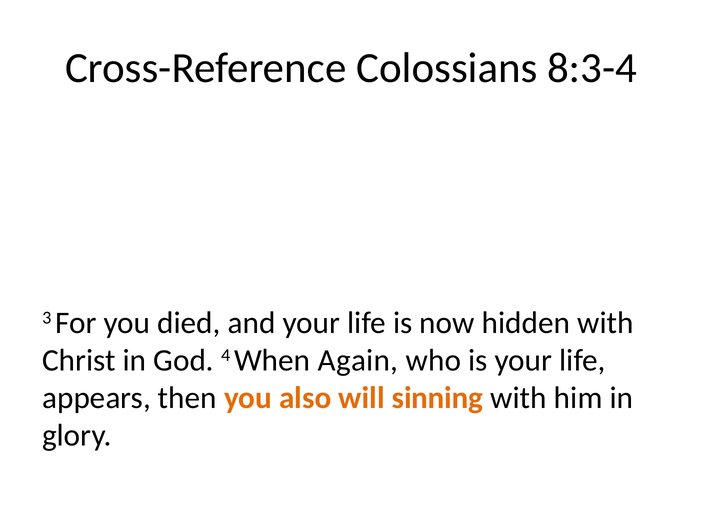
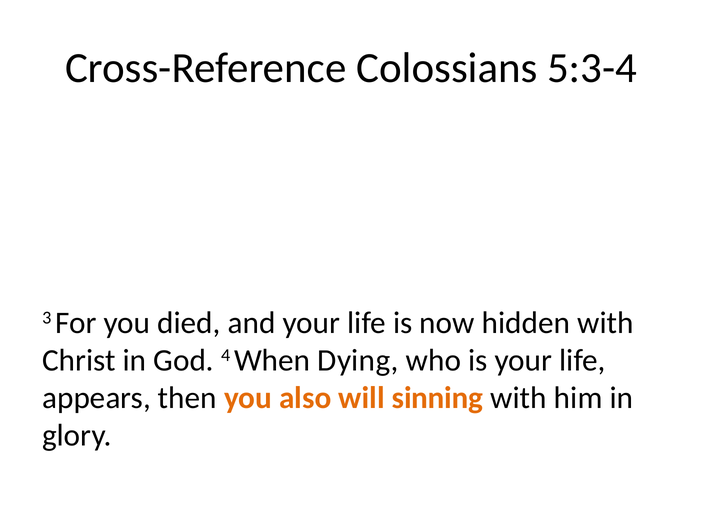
8:3-4: 8:3-4 -> 5:3-4 (592, 68)
Again: Again -> Dying (358, 360)
